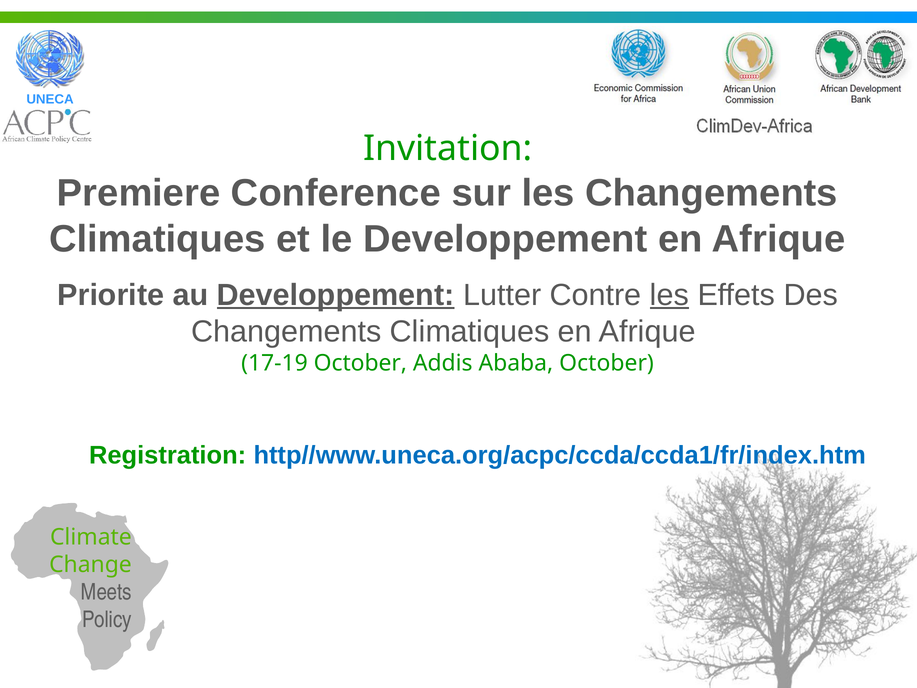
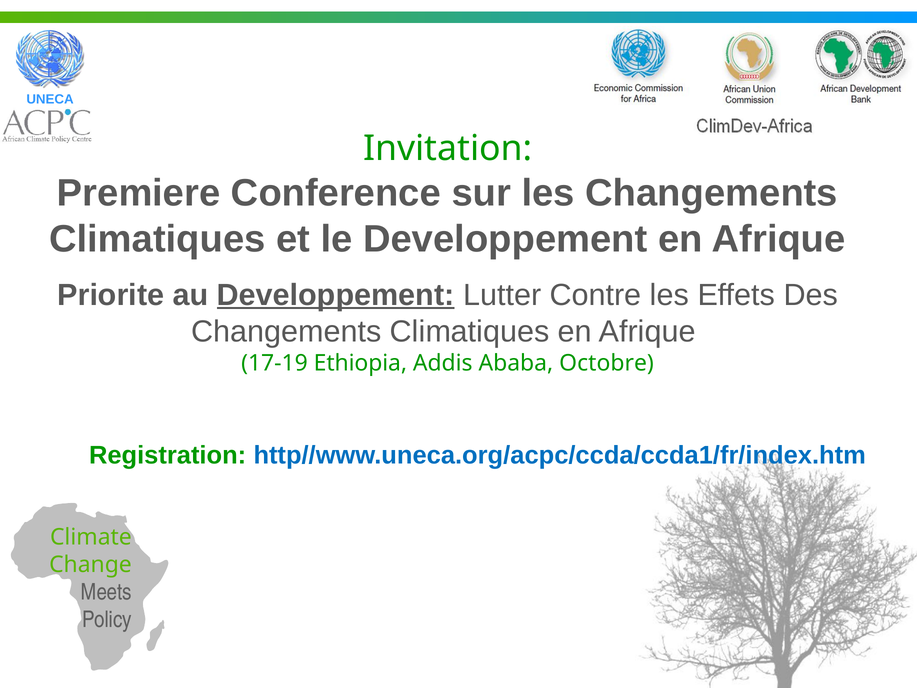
les underline: present -> none (669, 295)
17-19 October: October -> Ethiopia (360, 363)
Ababa October: October -> Octobre (607, 363)
